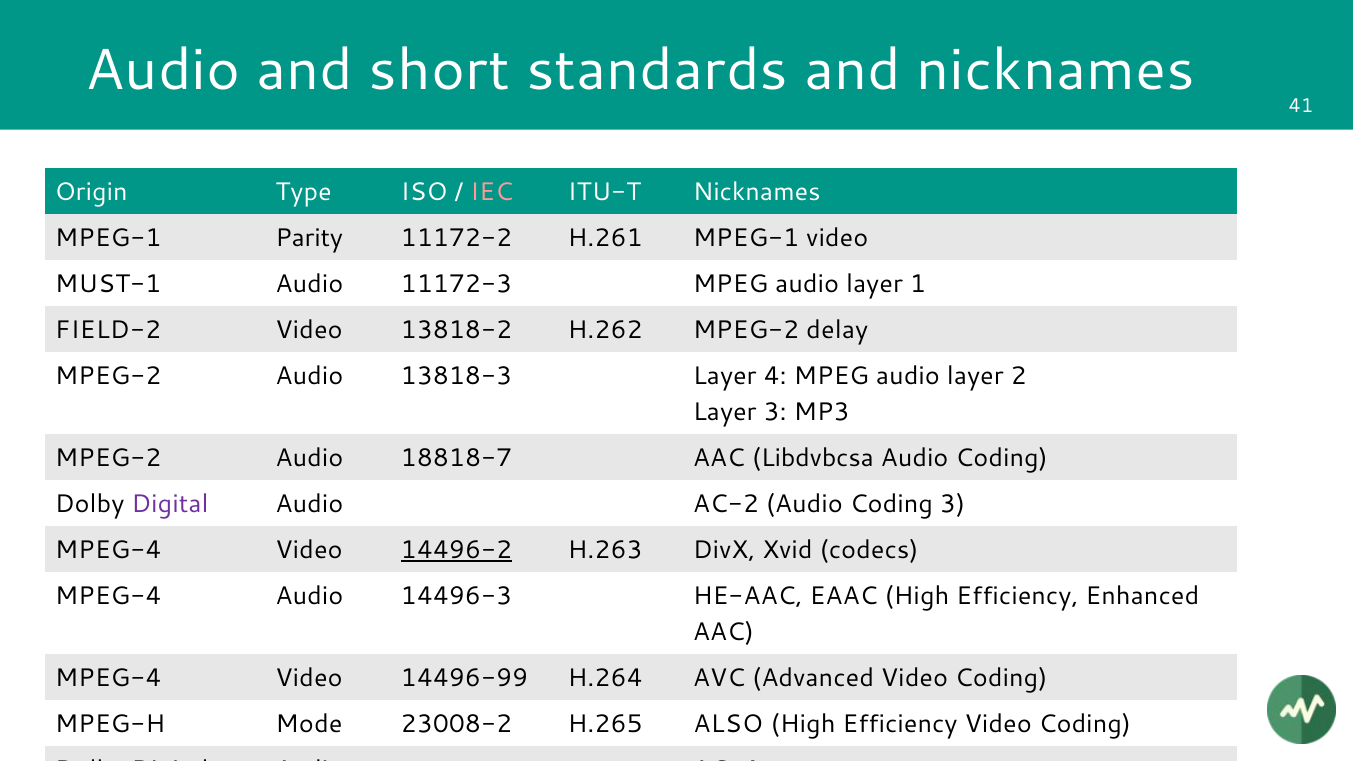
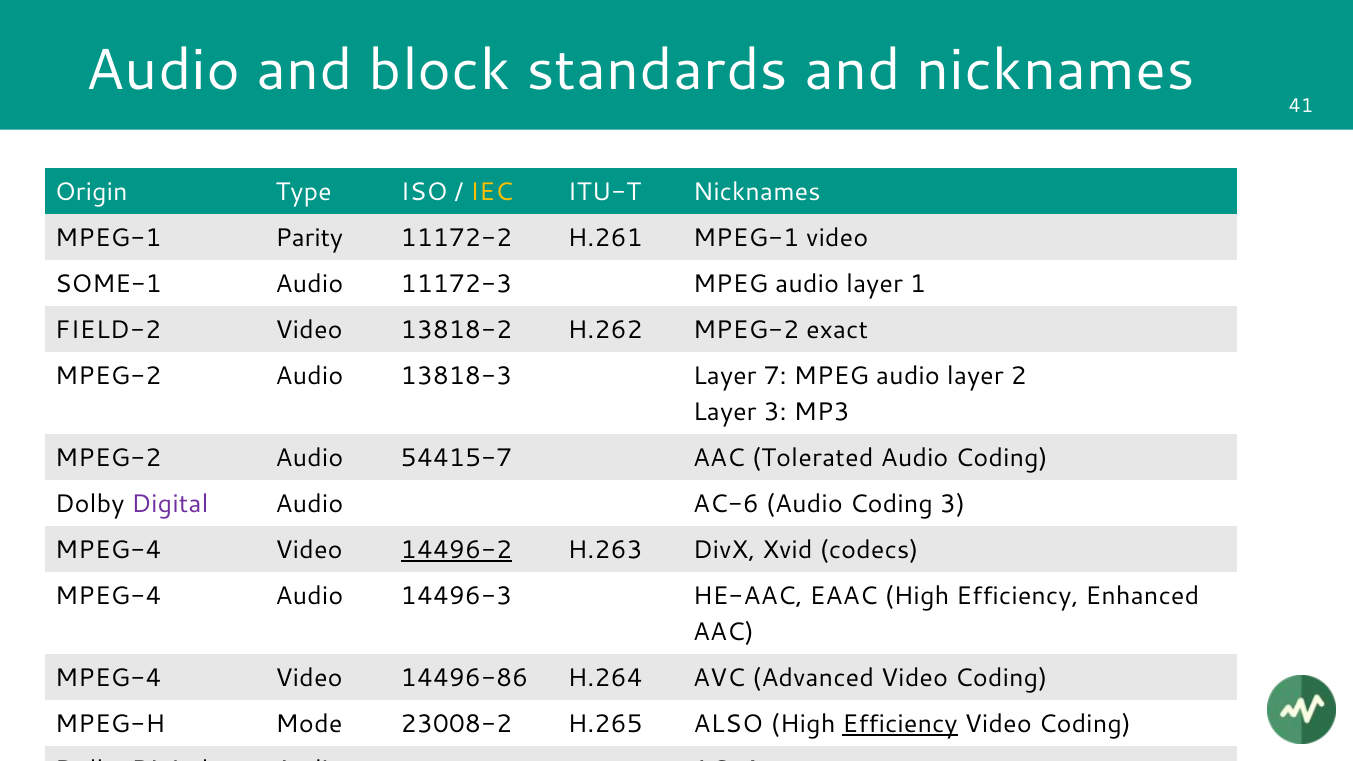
short: short -> block (439, 71)
IEC colour: pink -> yellow (492, 192)
MUST-1: MUST-1 -> SOME-1 (108, 284)
delay: delay -> exact (837, 330)
4: 4 -> 7 (775, 376)
18818-7: 18818-7 -> 54415-7 (456, 458)
Libdvbcsa: Libdvbcsa -> Tolerated (813, 458)
AC-2: AC-2 -> AC-6 (726, 504)
14496-99: 14496-99 -> 14496-86 (464, 678)
Efficiency underline: none -> present (900, 724)
